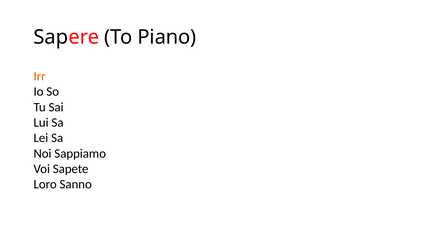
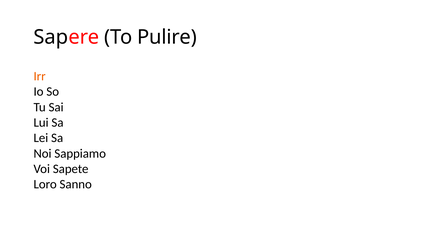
Piano: Piano -> Pulire (167, 37)
